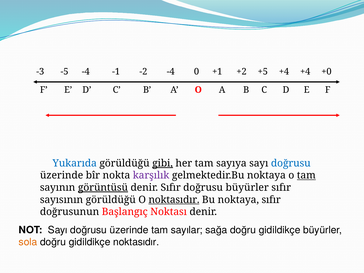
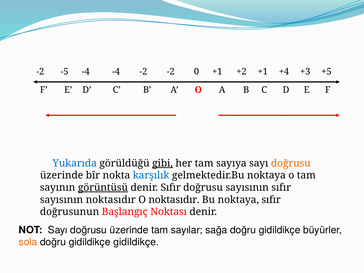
-3: -3 -> -2 (40, 72)
-4 -1: -1 -> -4 (116, 72)
-4: -4 -> -2 (171, 72)
0 +5: +5 -> +1 (263, 72)
+2 +4: +4 -> +3 (305, 72)
+0: +0 -> +5 (326, 72)
doğrusu colour: blue -> orange (291, 163)
karşılık colour: purple -> blue (151, 175)
tam underline: present -> none (306, 175)
doğrusu büyürler: büyürler -> sayısının (247, 188)
sayısının görüldüğü: görüldüğü -> noktasıdır (111, 200)
noktasıdır underline: present -> none (174, 200)
gidildikçe noktasıdır: noktasıdır -> gidildikçe (136, 242)
